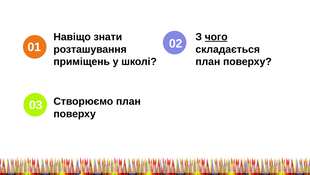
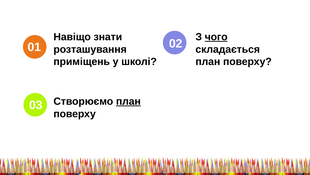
план underline: none -> present (128, 101)
